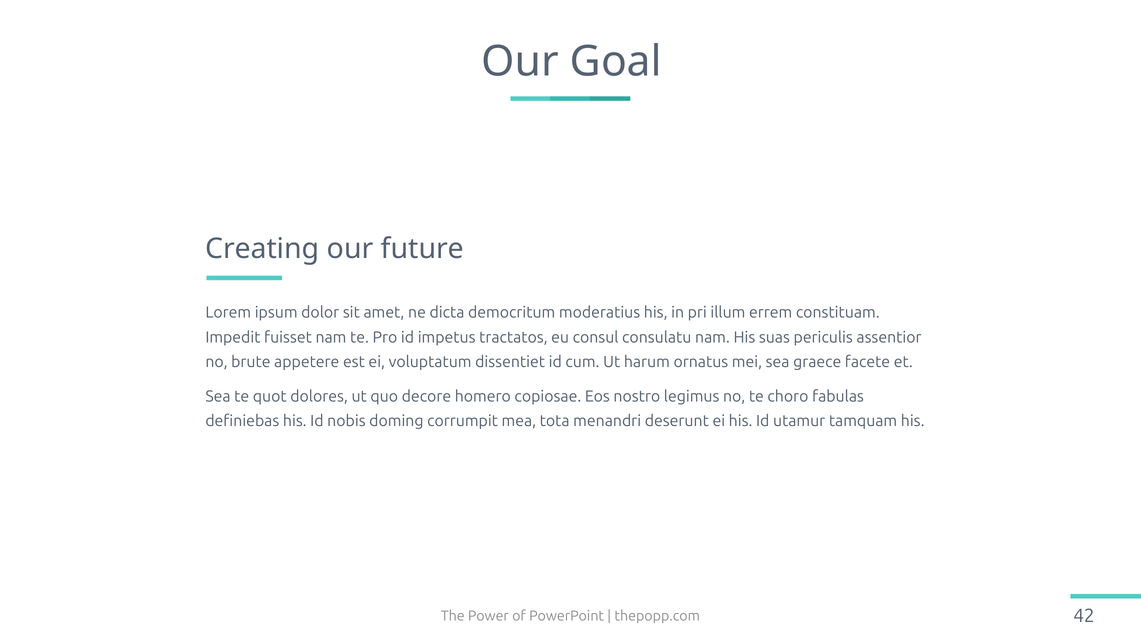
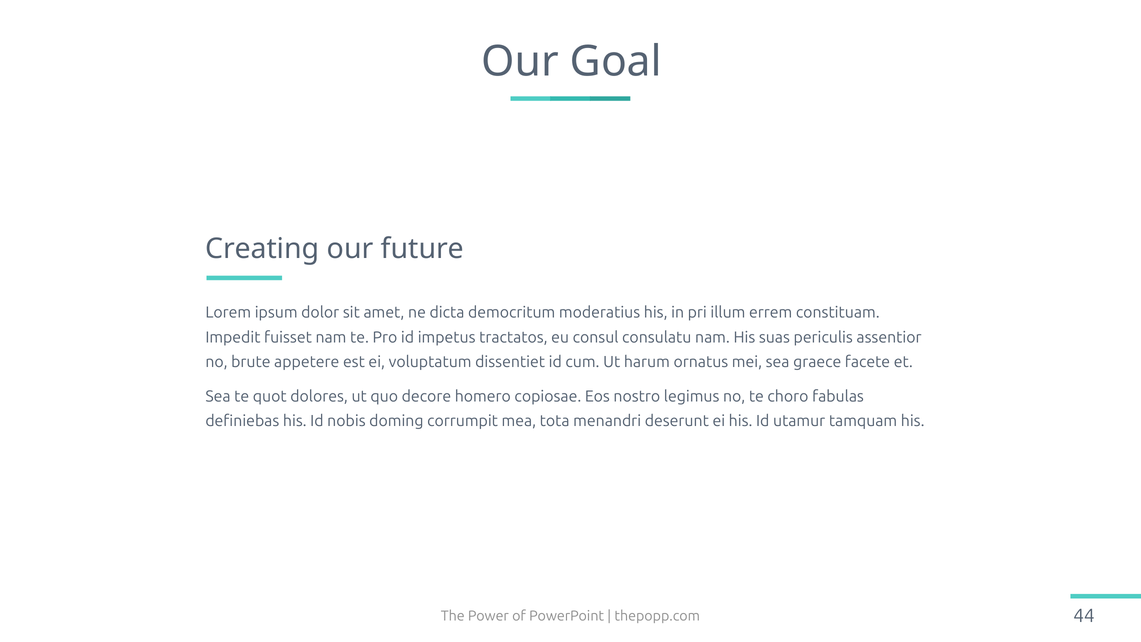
42: 42 -> 44 (1084, 616)
